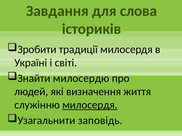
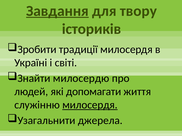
Завдання underline: none -> present (57, 11)
слова: слова -> твору (138, 11)
визначення: визначення -> допомагати (94, 92)
заповідь: заповідь -> джерела (100, 121)
